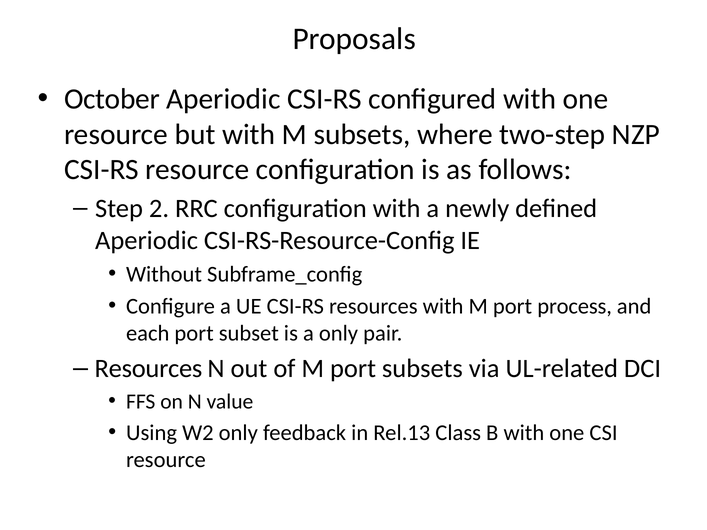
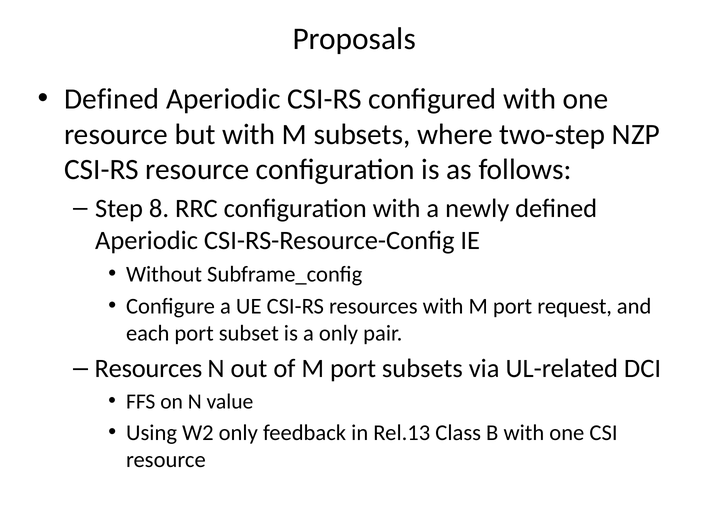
October: October -> Defined (112, 99)
2: 2 -> 8 (159, 209)
process: process -> request (575, 306)
